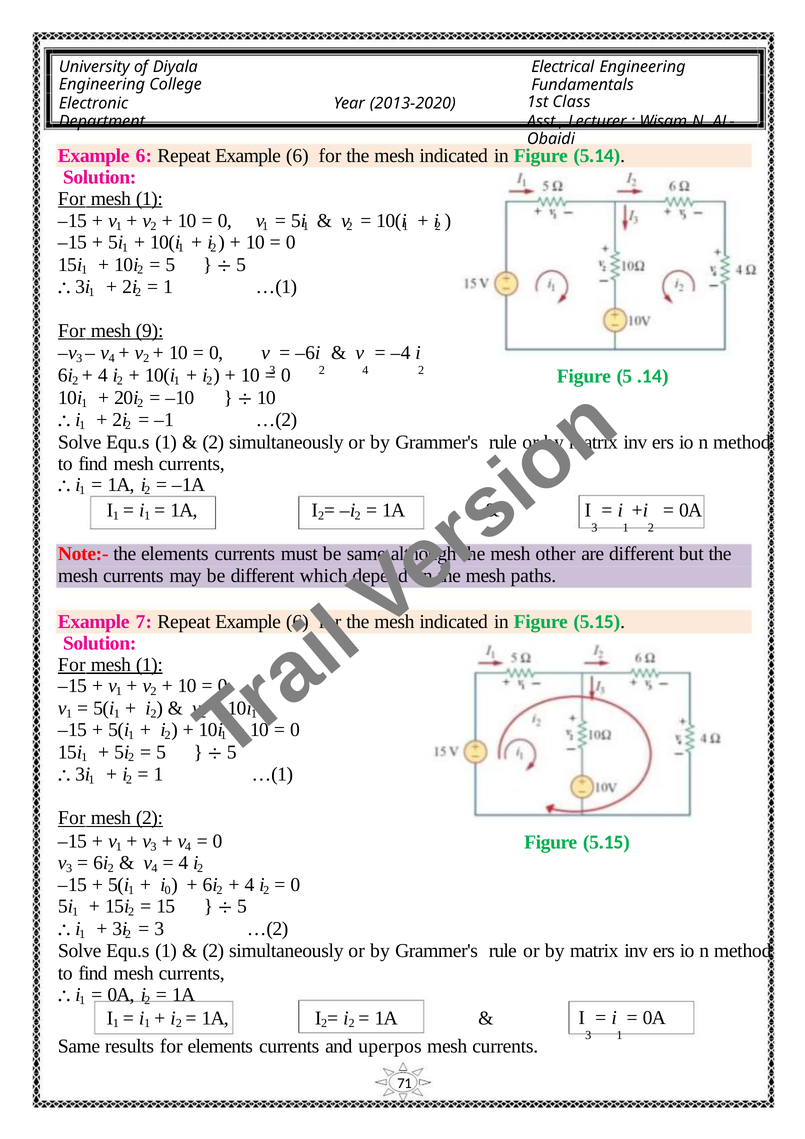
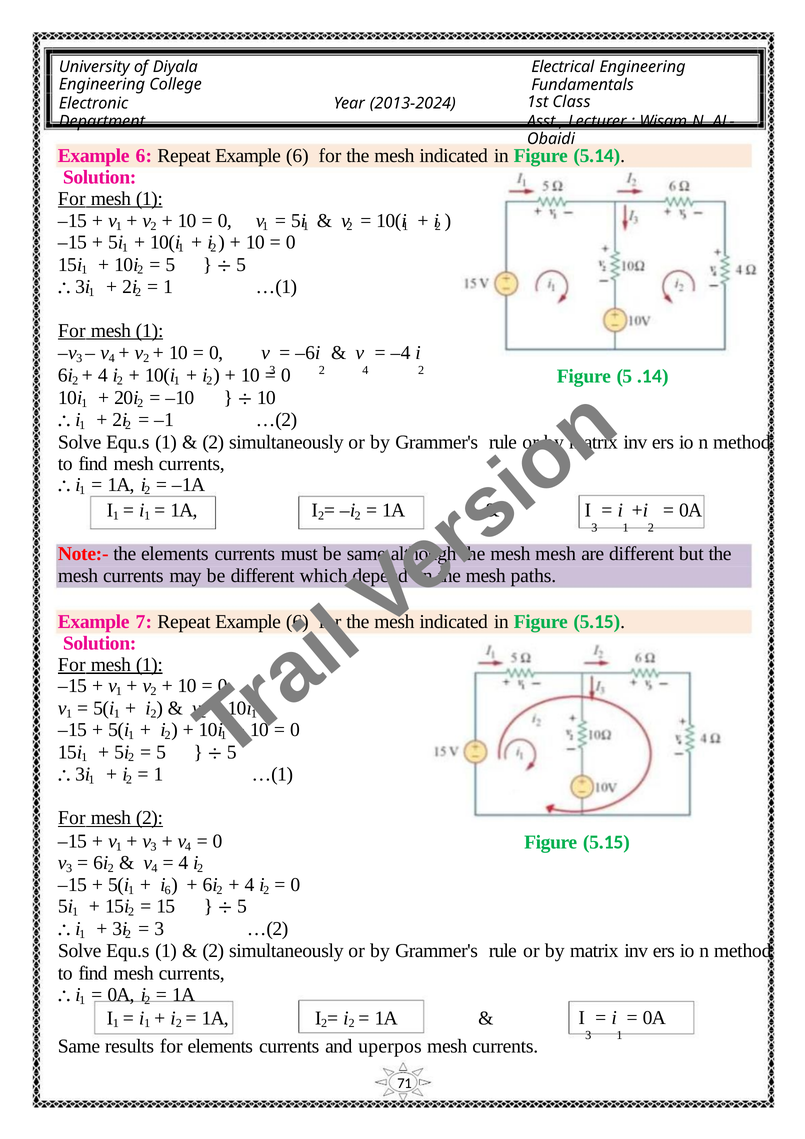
2013-2020: 2013-2020 -> 2013-2024 (413, 104)
9: 9 -> 1 (150, 331)
other: other -> mesh (556, 554)
1 0: 0 -> 6 (168, 891)
